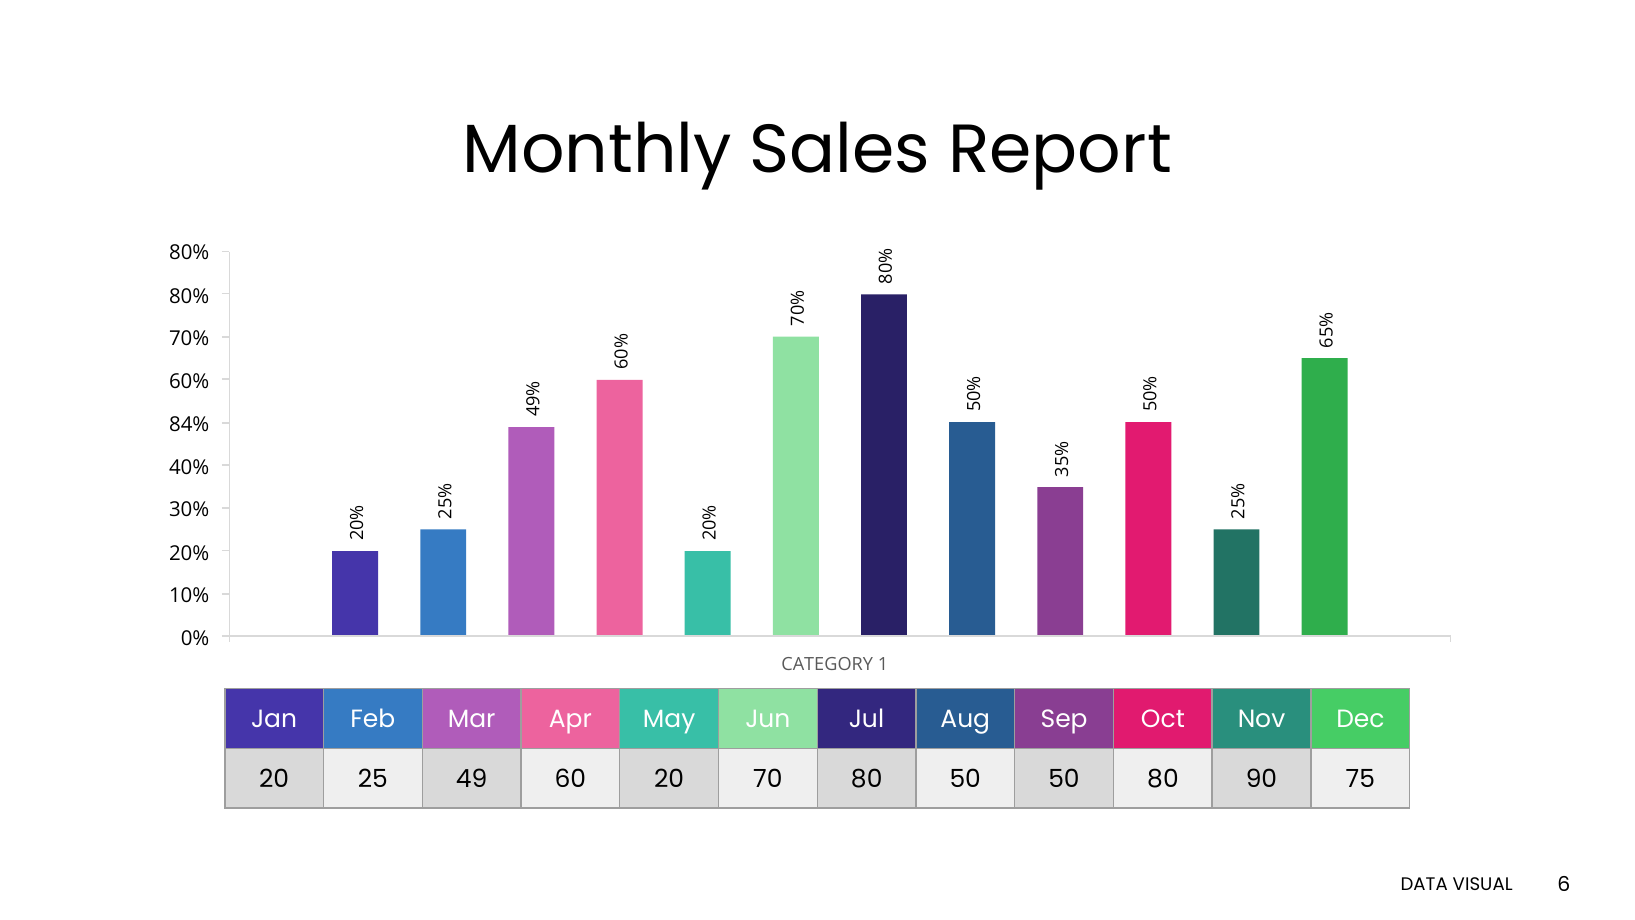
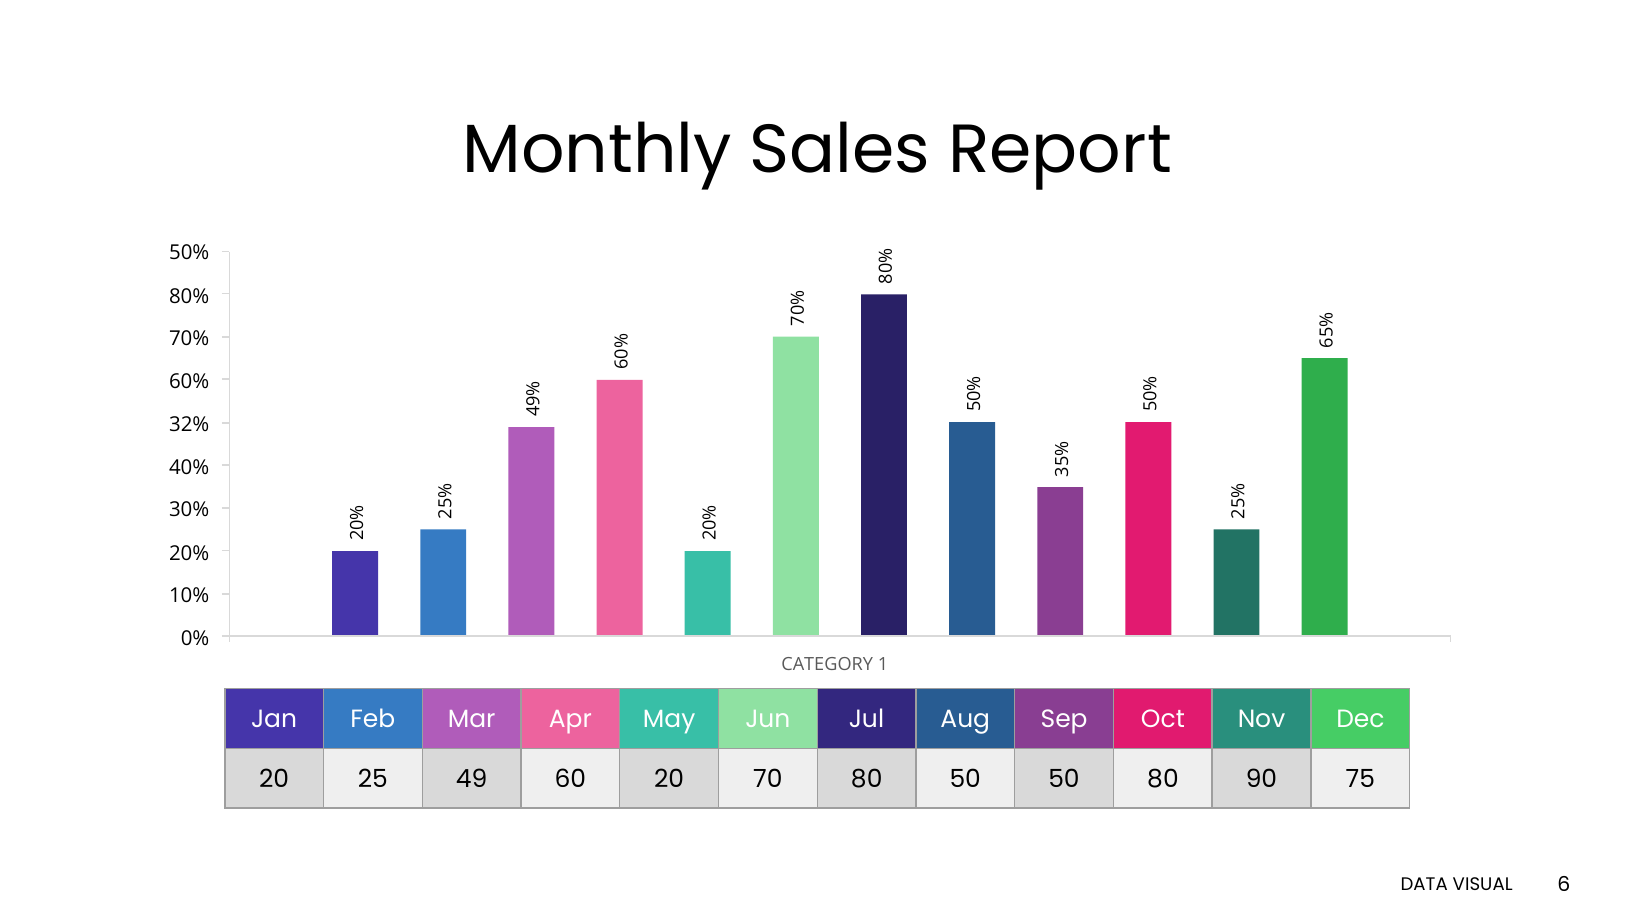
80%: 80% -> 50% (189, 253)
84%: 84% -> 32% (189, 424)
